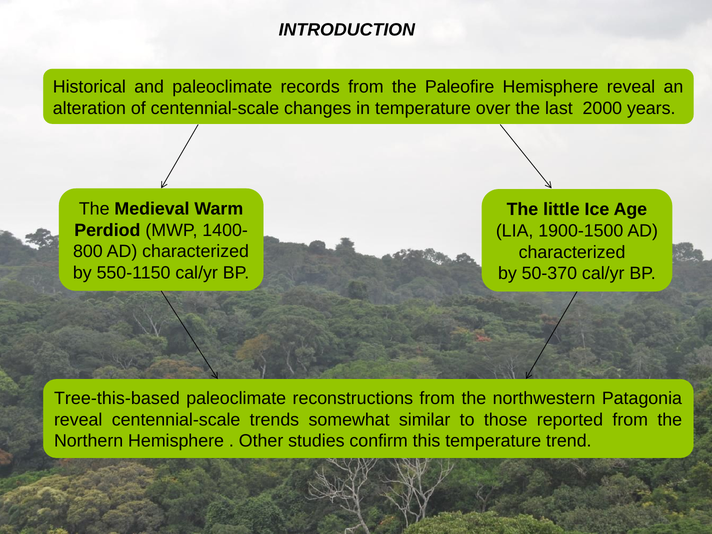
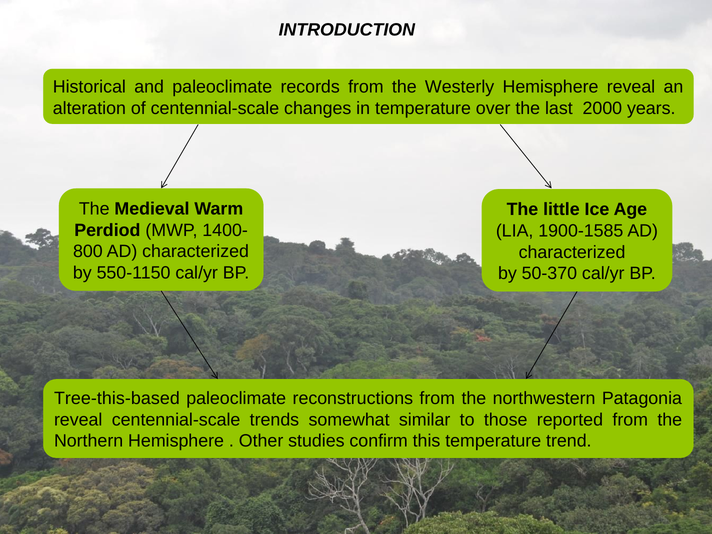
Paleofire: Paleofire -> Westerly (460, 87)
1900-1500: 1900-1500 -> 1900-1585 (581, 231)
